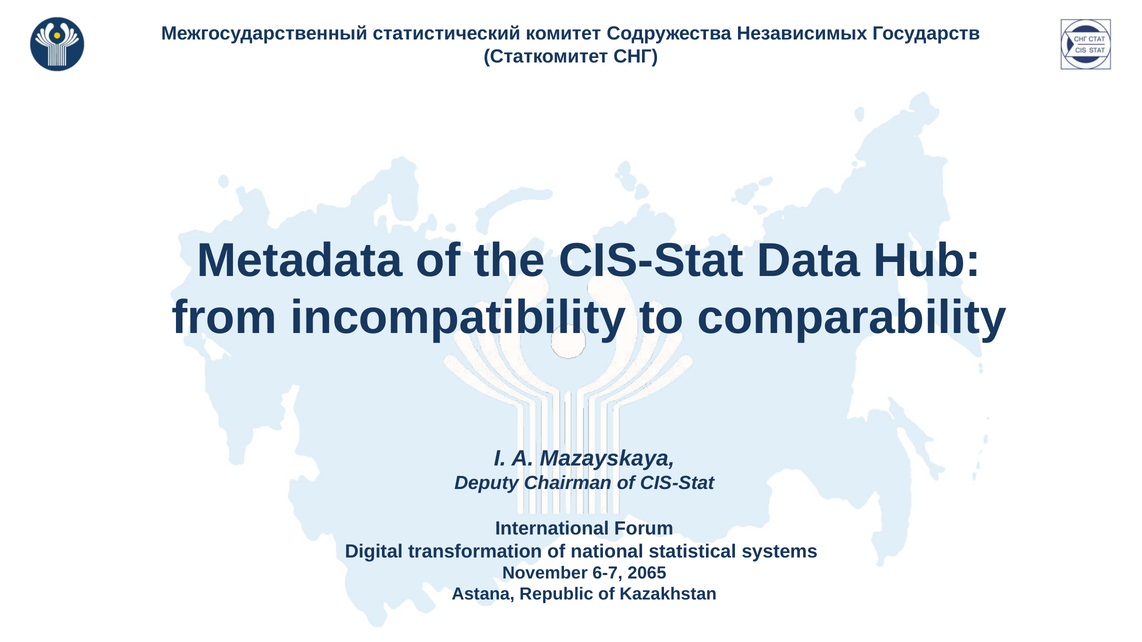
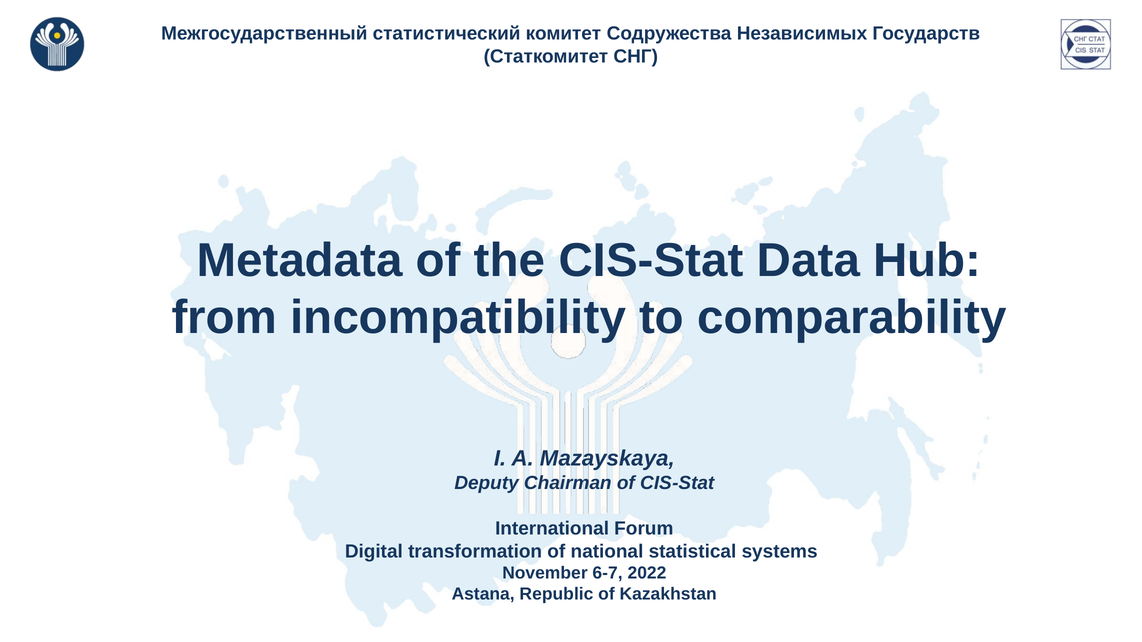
2065: 2065 -> 2022 (647, 573)
